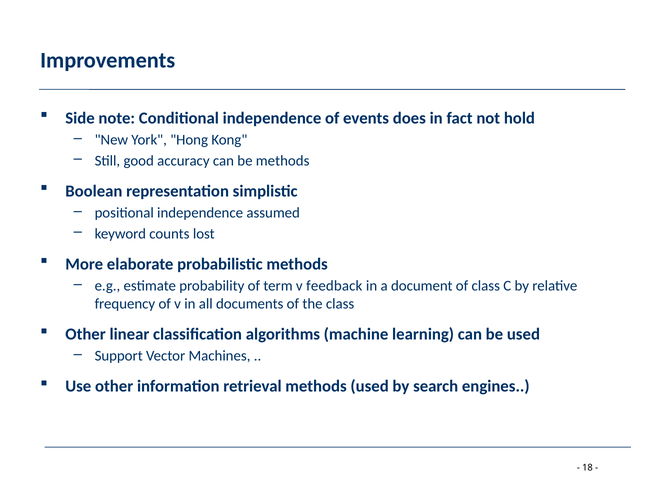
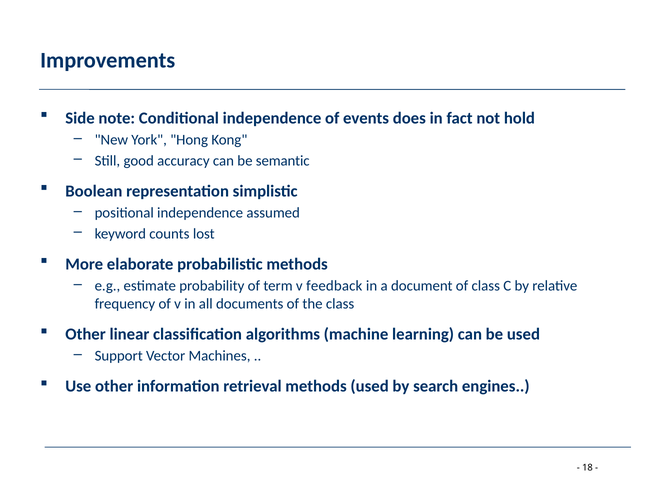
be methods: methods -> semantic (283, 161)
